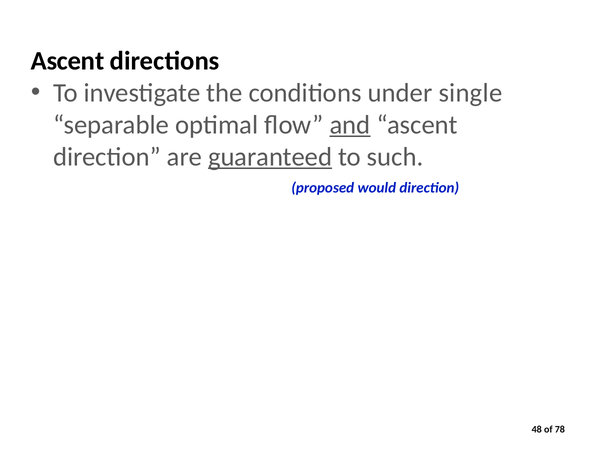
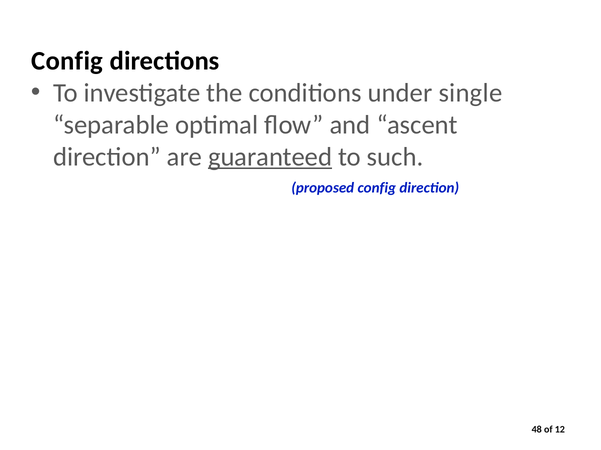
Ascent: Ascent -> Config (67, 61)
and underline: present -> none (350, 125)
proposed would: would -> config (377, 188)
78: 78 -> 12 (560, 430)
